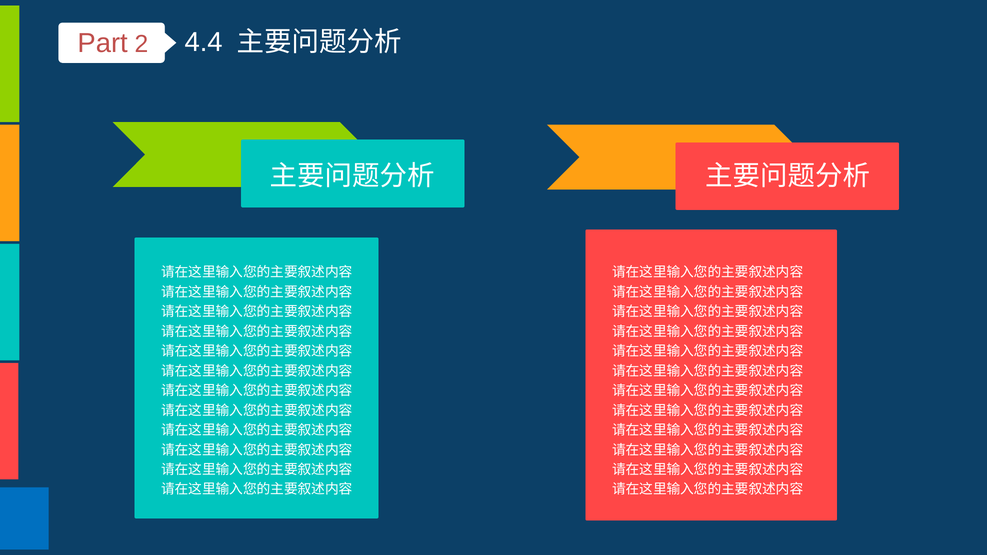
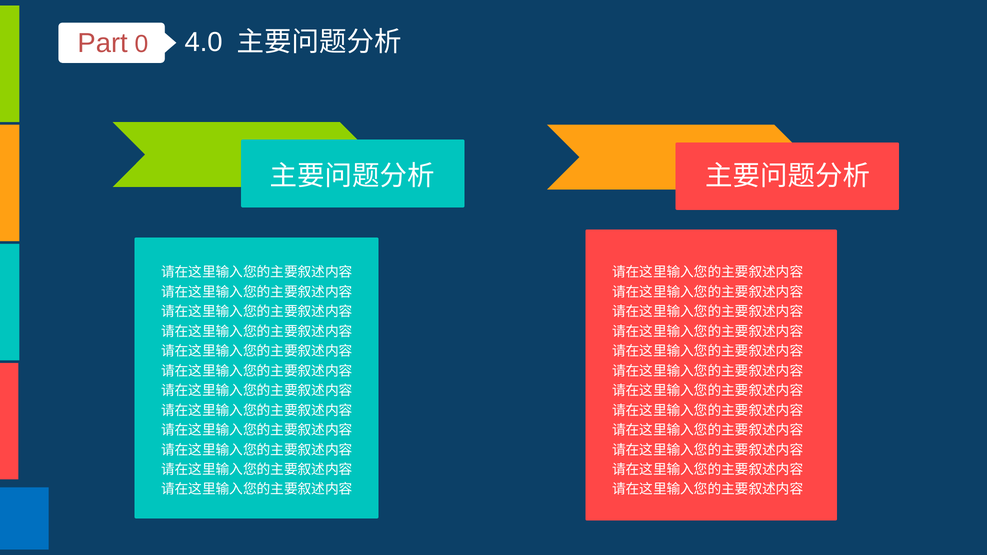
4.4: 4.4 -> 4.0 (204, 42)
2: 2 -> 0 (141, 44)
